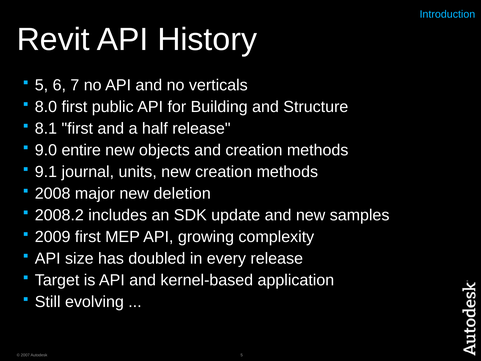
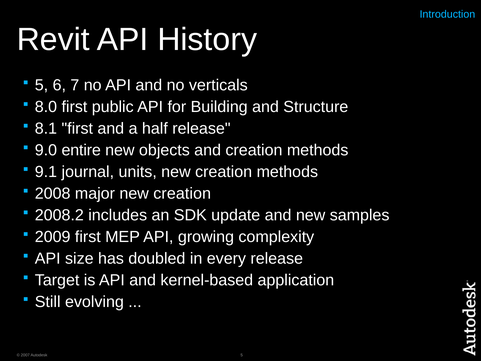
major new deletion: deletion -> creation (182, 193)
